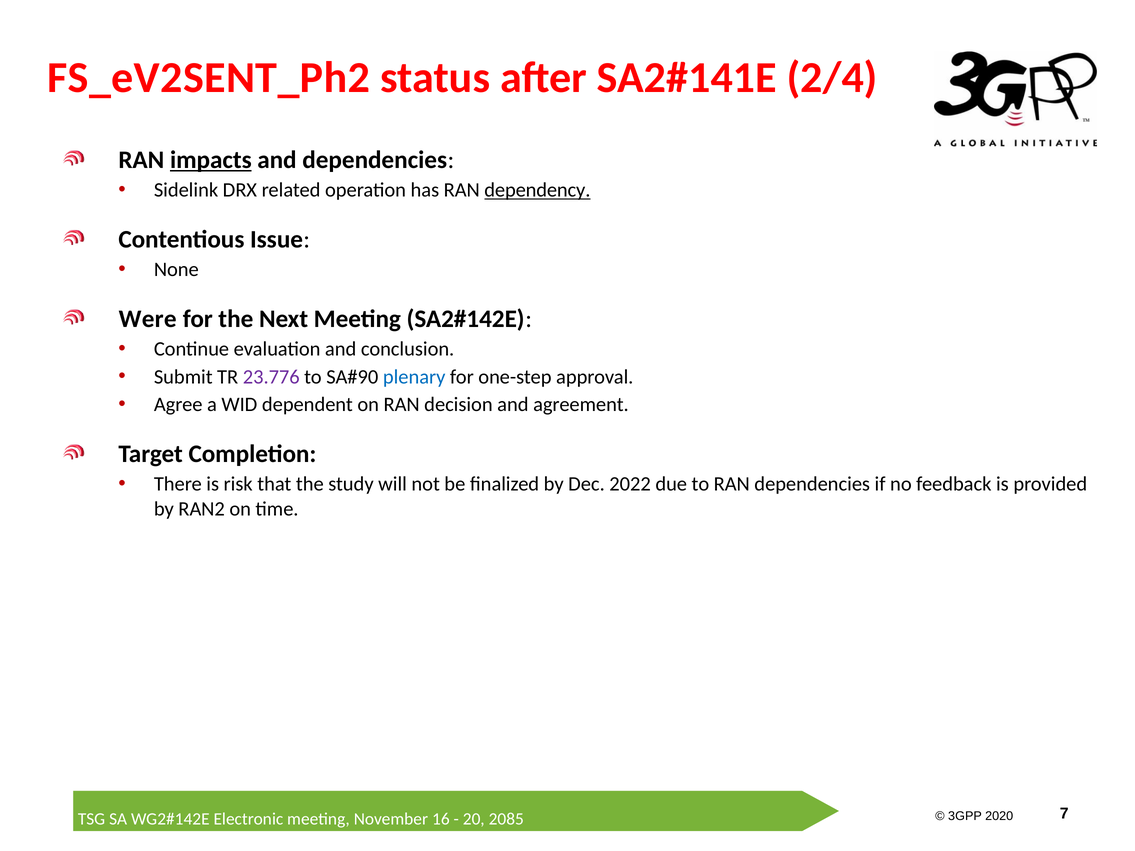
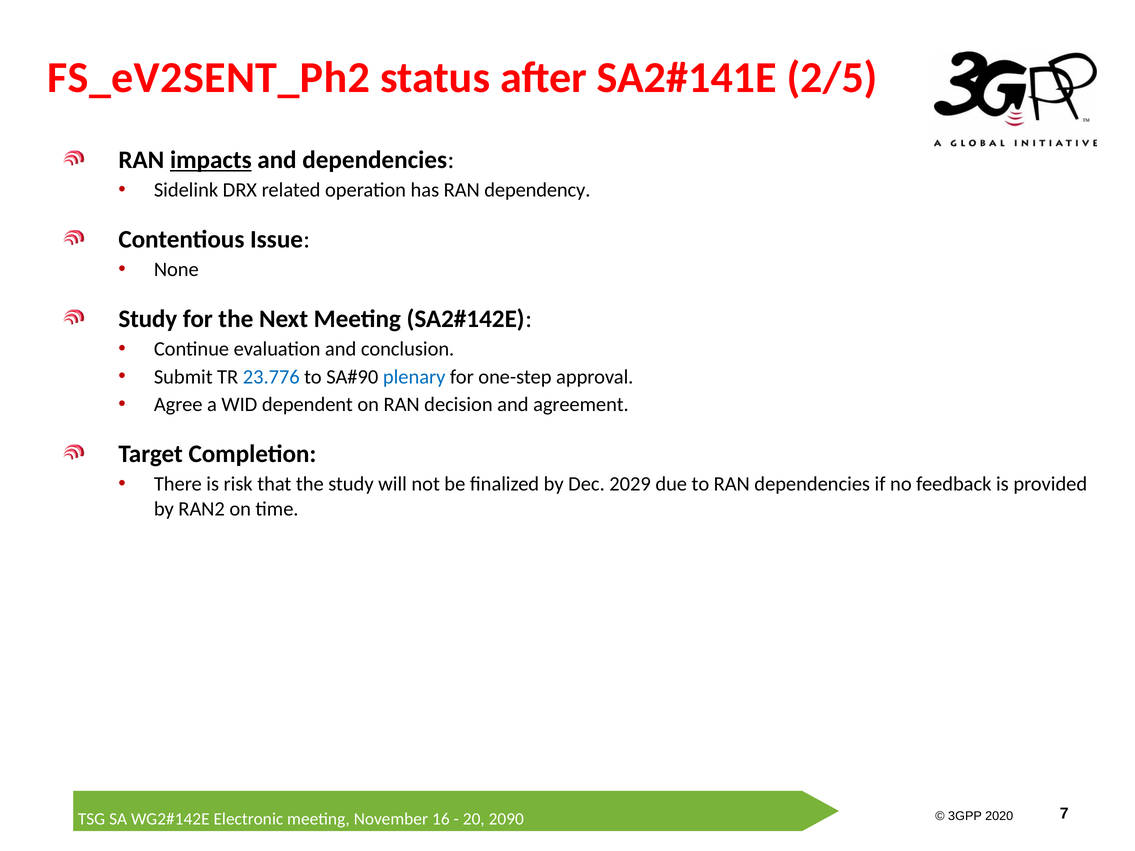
2/4: 2/4 -> 2/5 (832, 78)
dependency underline: present -> none (537, 190)
Were: Were -> Study (148, 319)
23.776 colour: purple -> blue (271, 377)
2022: 2022 -> 2029 (630, 484)
2085: 2085 -> 2090 (506, 819)
